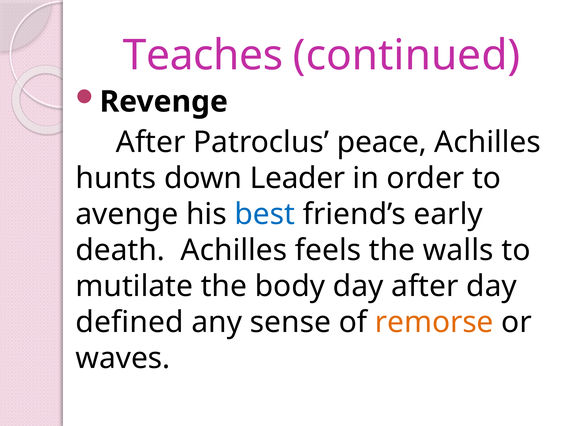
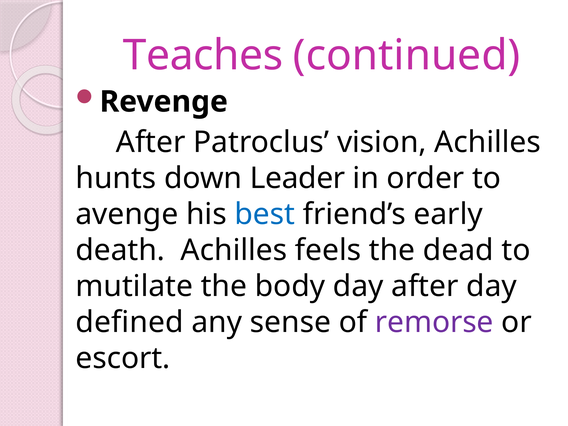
peace: peace -> vision (382, 142)
walls: walls -> dead (458, 250)
remorse colour: orange -> purple (434, 322)
waves: waves -> escort (123, 358)
